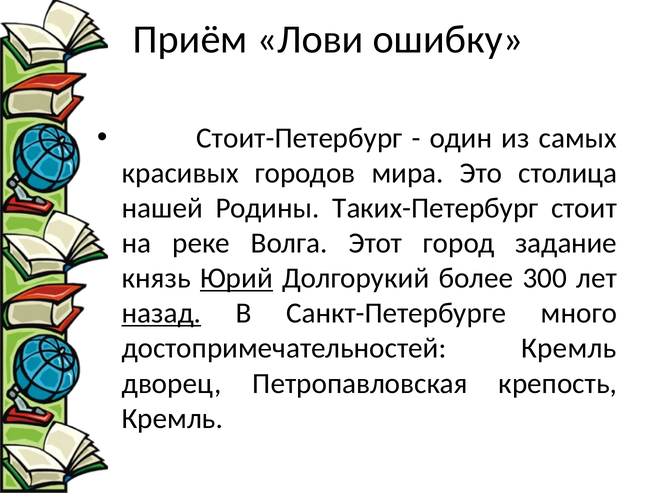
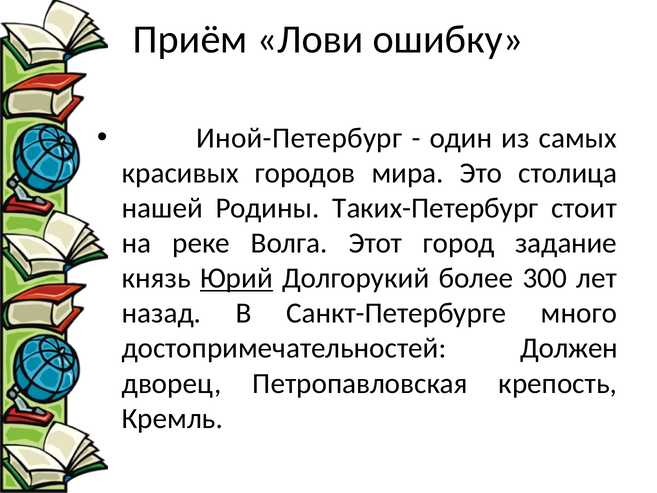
Стоит-Петербург: Стоит-Петербург -> Иной-Петербург (299, 138)
назад underline: present -> none (161, 313)
достопримечательностей Кремль: Кремль -> Должен (569, 348)
